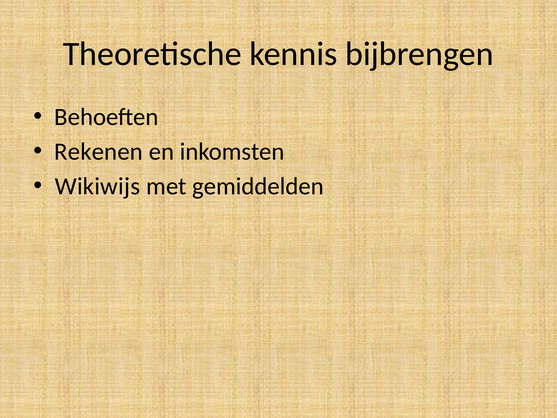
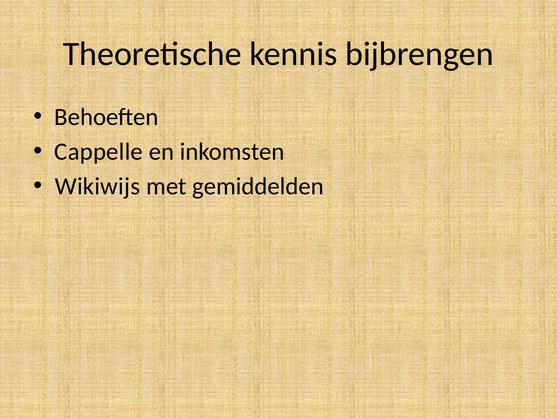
Rekenen: Rekenen -> Cappelle (99, 152)
